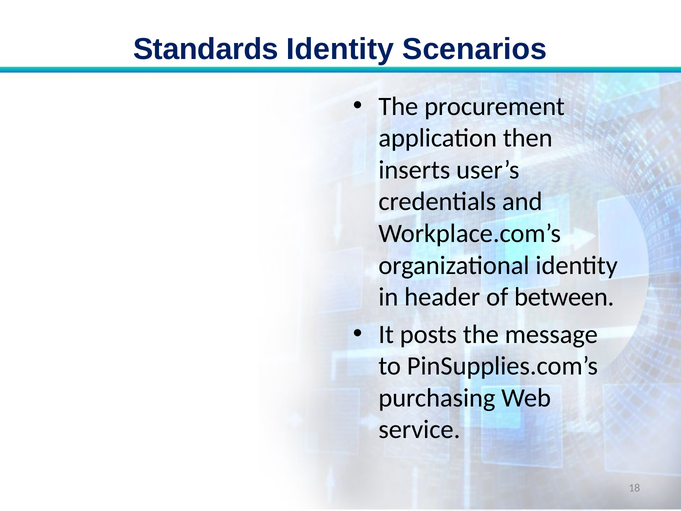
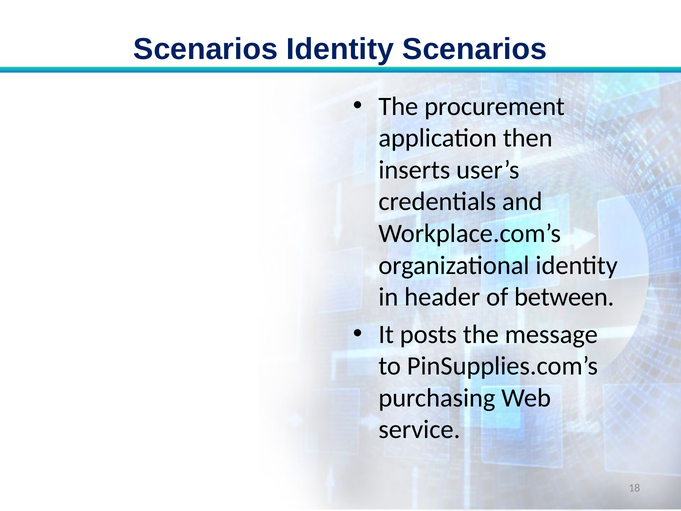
Standards: Standards -> Scenarios (206, 49)
